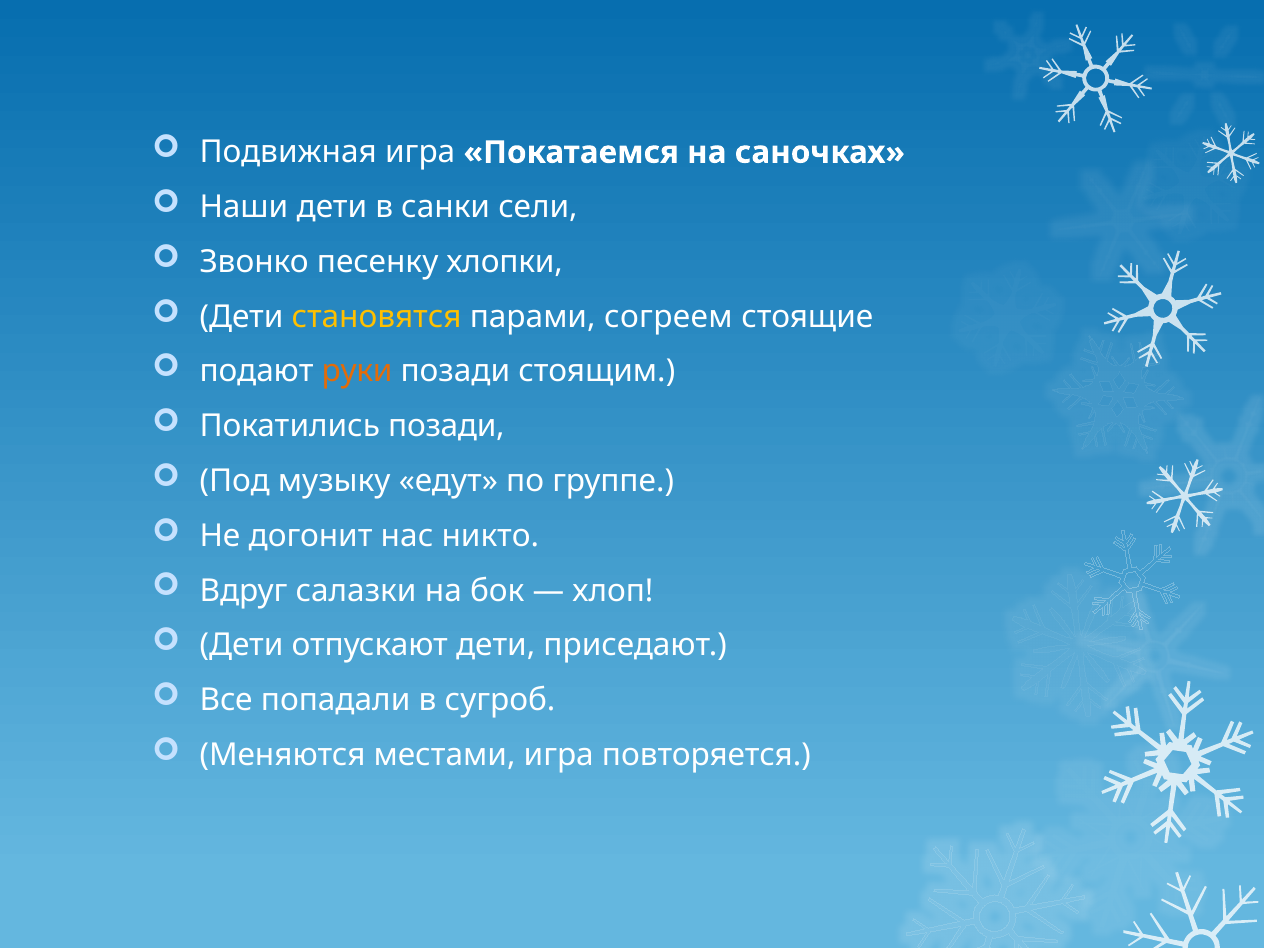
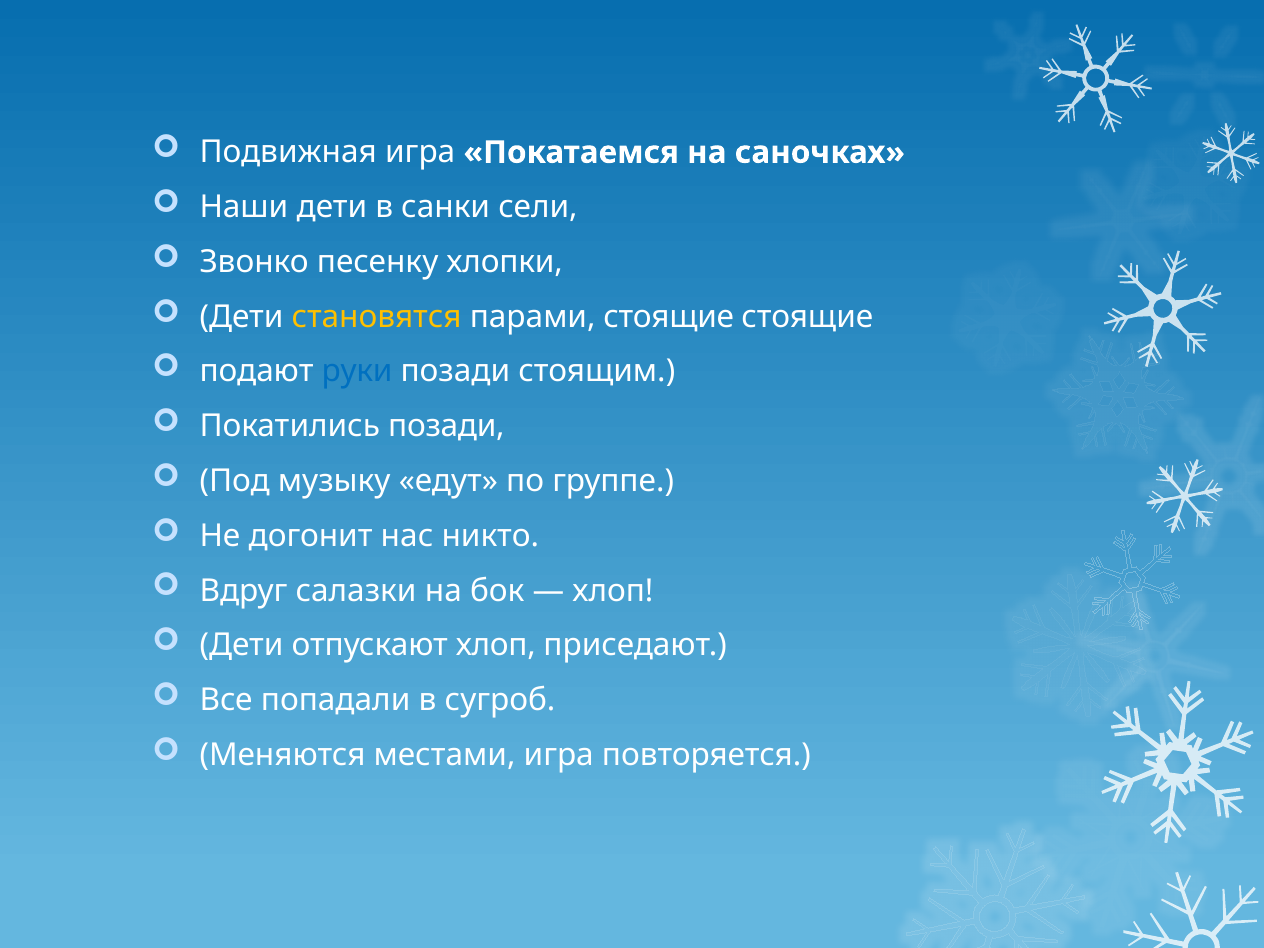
парами согреем: согреем -> стоящие (669, 317)
руки colour: orange -> blue (357, 372)
отпускают дети: дети -> хлоп (496, 646)
